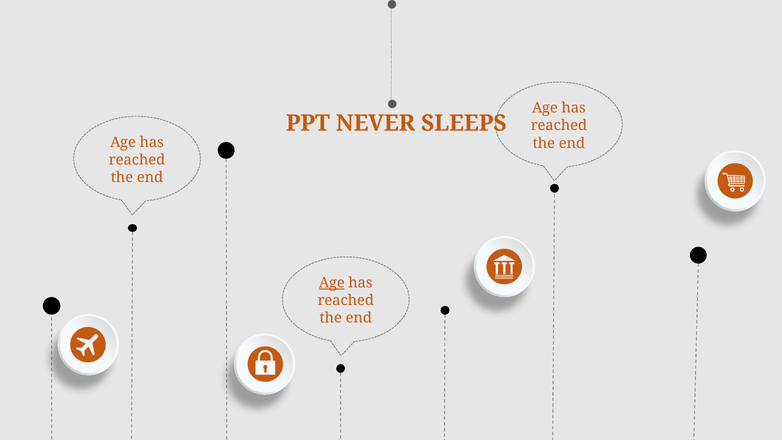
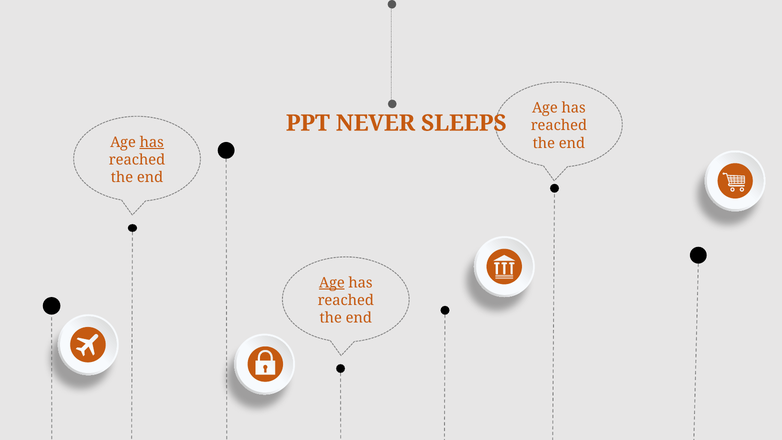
has underline: none -> present (152, 142)
